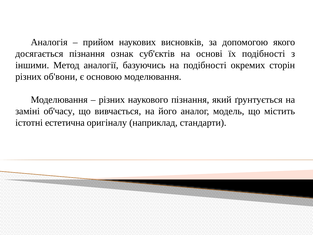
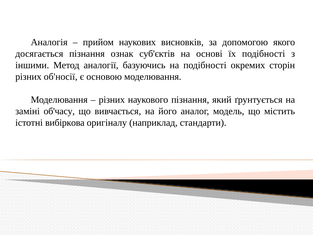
об'вони: об'вони -> об'носії (61, 77)
естетична: естетична -> вибіркова (65, 122)
